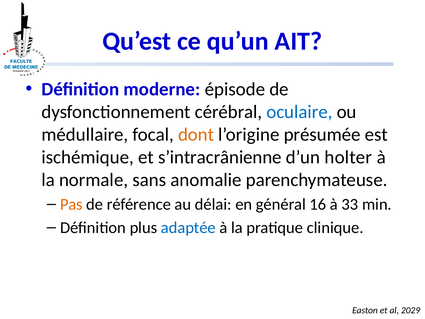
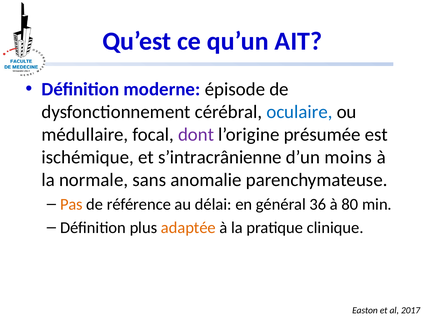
dont colour: orange -> purple (196, 135)
holter: holter -> moins (348, 157)
16: 16 -> 36 (318, 204)
33: 33 -> 80 (350, 204)
adaptée colour: blue -> orange (188, 227)
2029: 2029 -> 2017 (411, 310)
